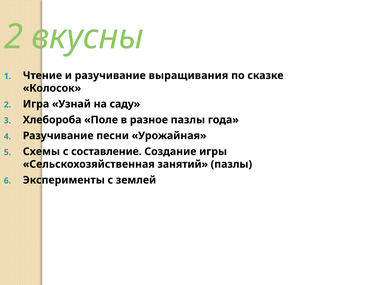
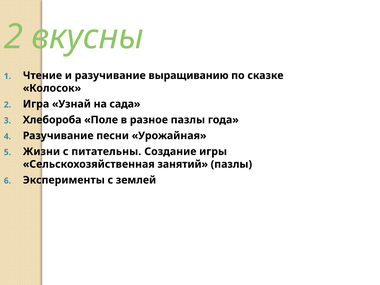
выращивания: выращивания -> выращиванию (189, 75)
саду: саду -> сада (125, 104)
Схемы: Схемы -> Жизни (41, 152)
составление: составление -> питательны (106, 152)
